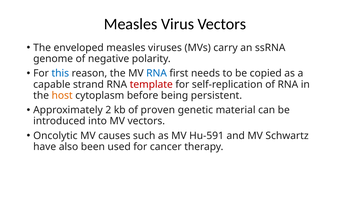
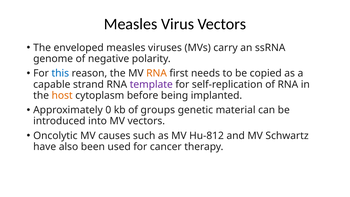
RNA colour: blue -> orange (157, 73)
template colour: red -> purple (151, 84)
persistent: persistent -> implanted (216, 95)
2: 2 -> 0 (108, 110)
proven: proven -> groups (158, 110)
Hu-591: Hu-591 -> Hu-812 (207, 136)
